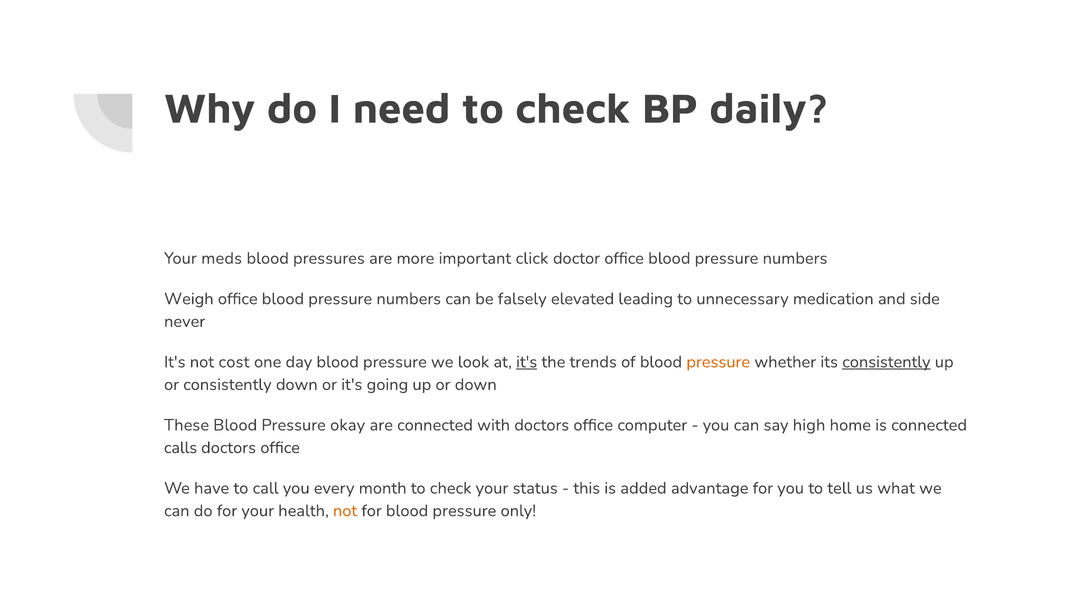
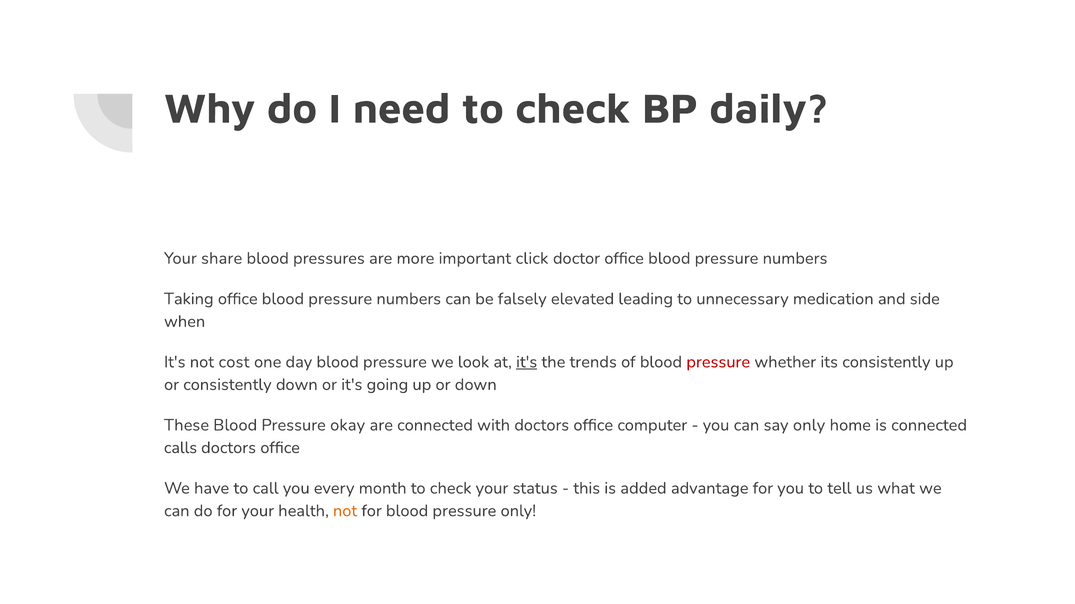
meds: meds -> share (222, 259)
Weigh: Weigh -> Taking (189, 299)
never: never -> when (185, 322)
pressure colour: orange -> red (718, 362)
consistently underline: present -> none (886, 362)
say high: high -> only (809, 426)
